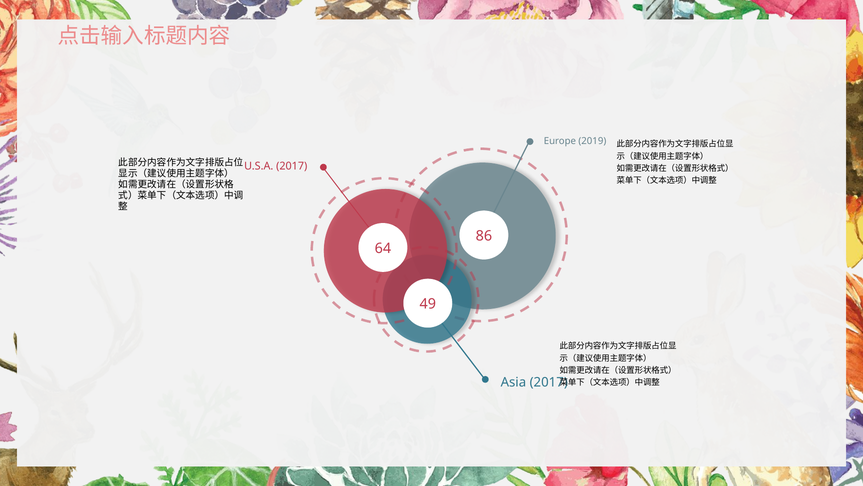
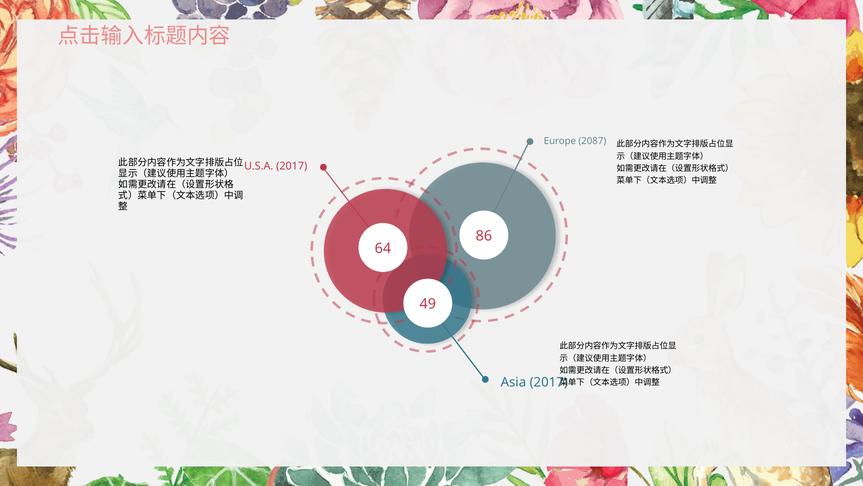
2019: 2019 -> 2087 (592, 141)
